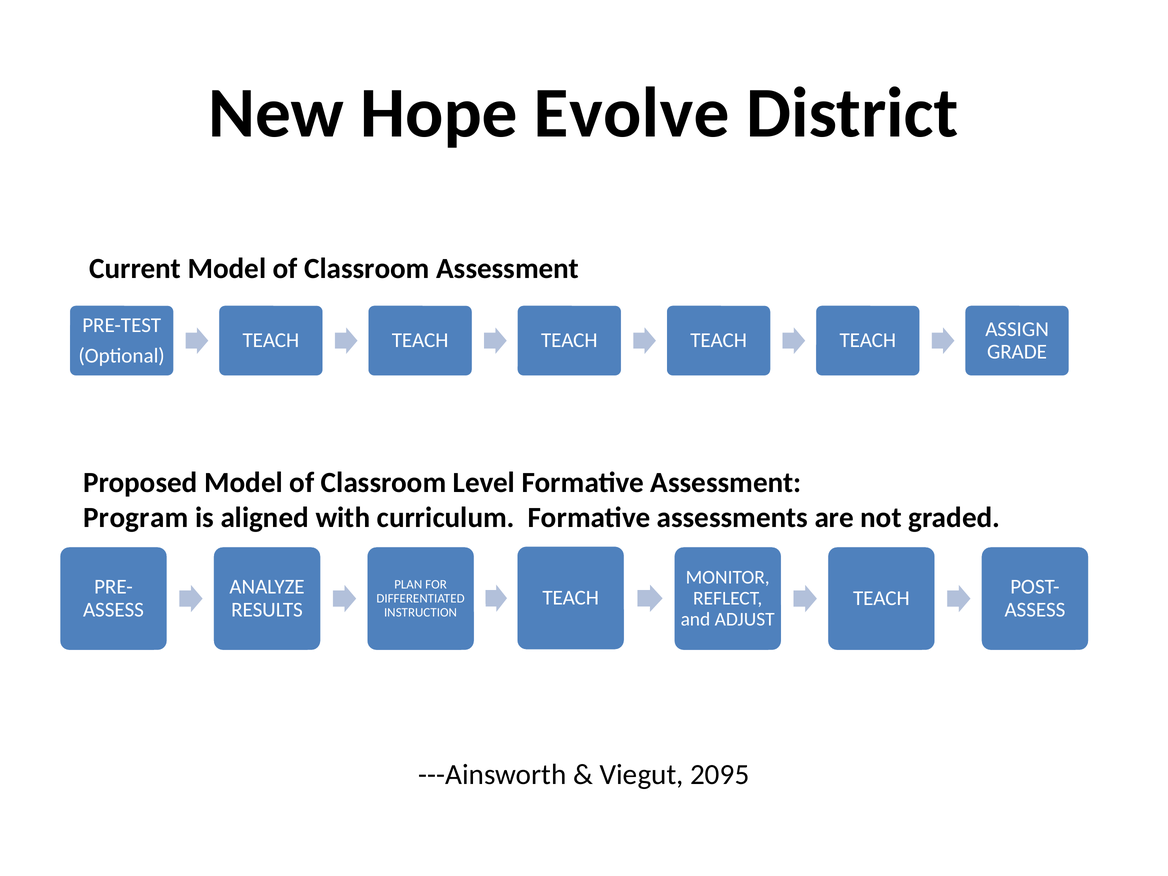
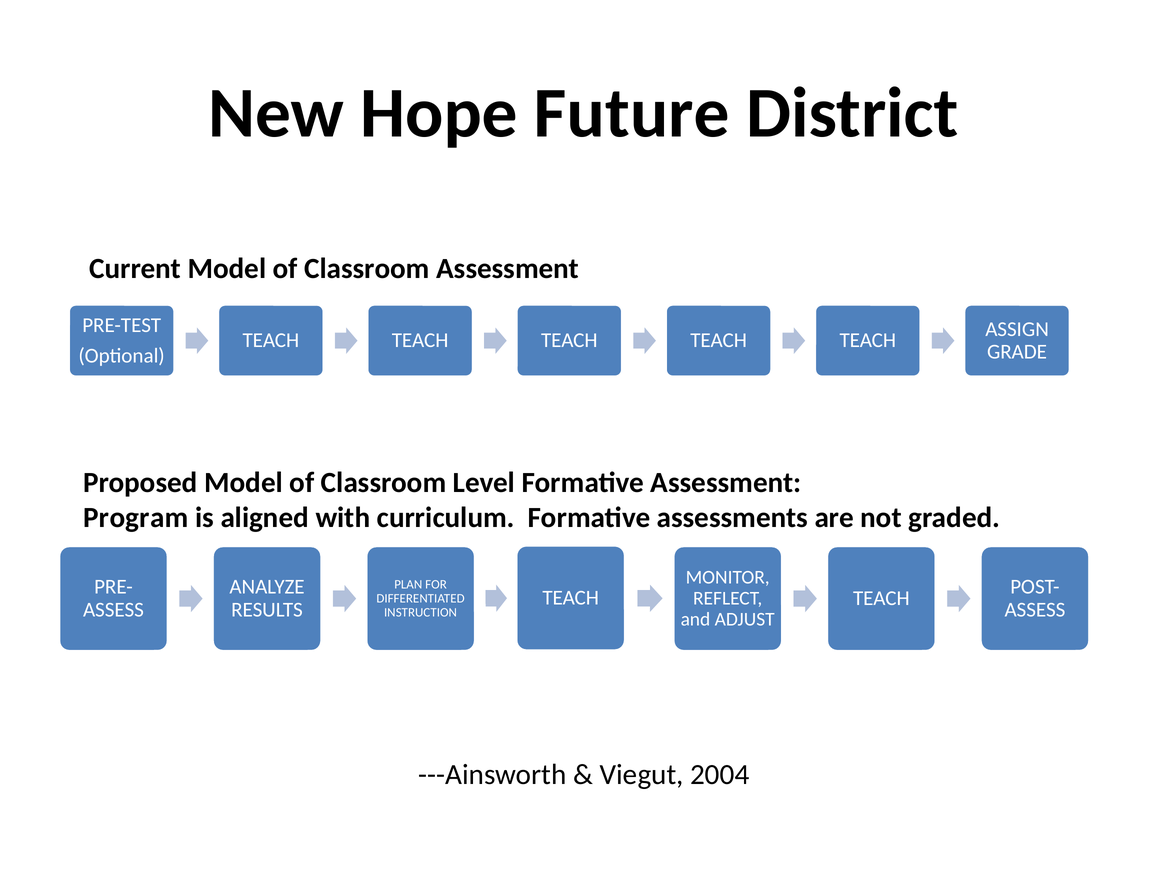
Evolve: Evolve -> Future (632, 113)
2095: 2095 -> 2004 (720, 775)
